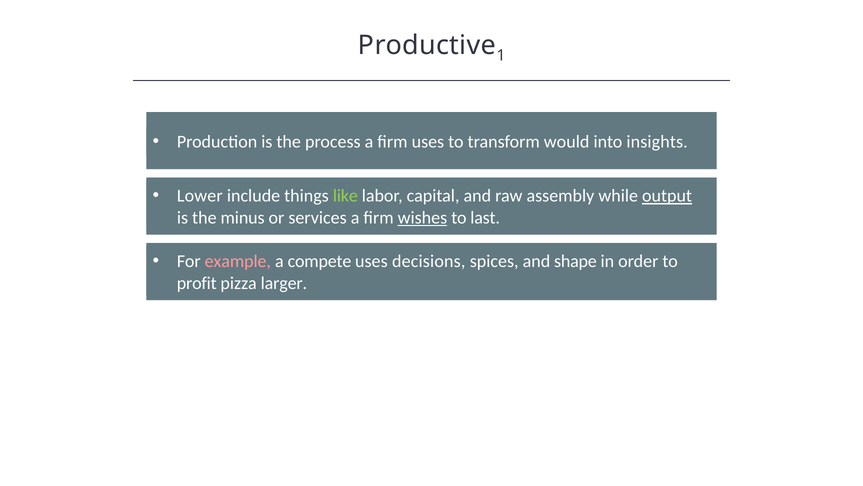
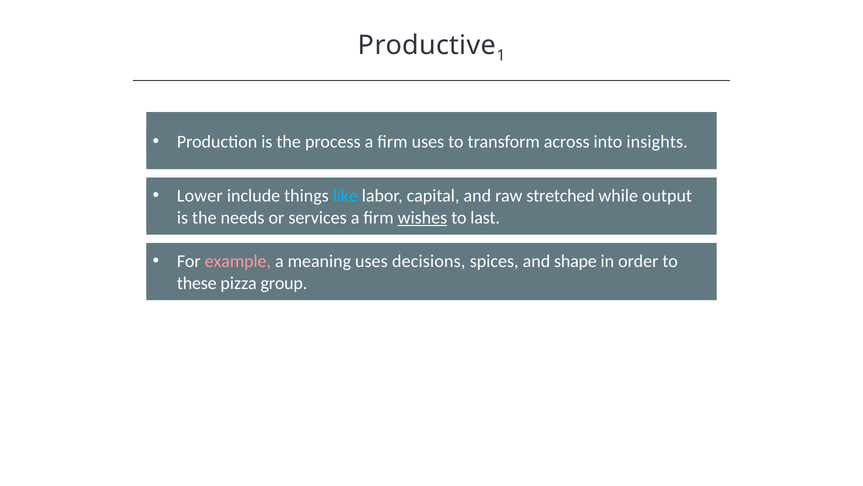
would: would -> across (567, 142)
like colour: light green -> light blue (345, 196)
assembly: assembly -> stretched (561, 196)
output underline: present -> none (667, 196)
minus: minus -> needs (243, 217)
compete: compete -> meaning (319, 261)
profit: profit -> these (197, 283)
larger: larger -> group (284, 283)
